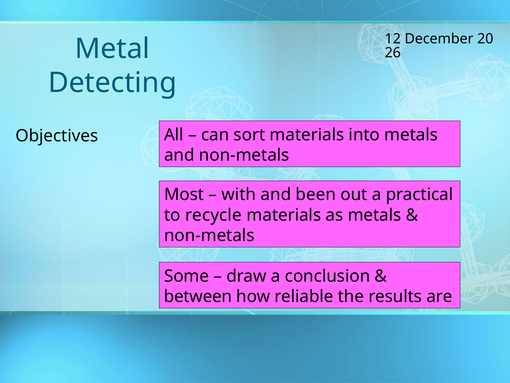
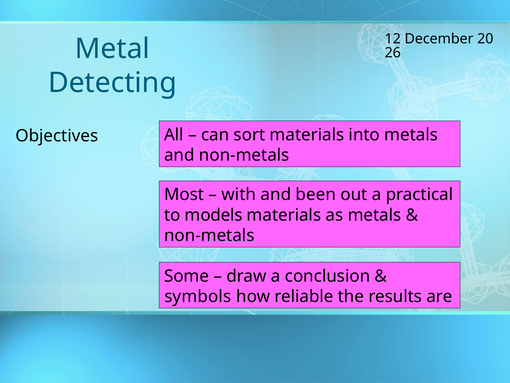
recycle: recycle -> models (214, 215)
between: between -> symbols (198, 296)
